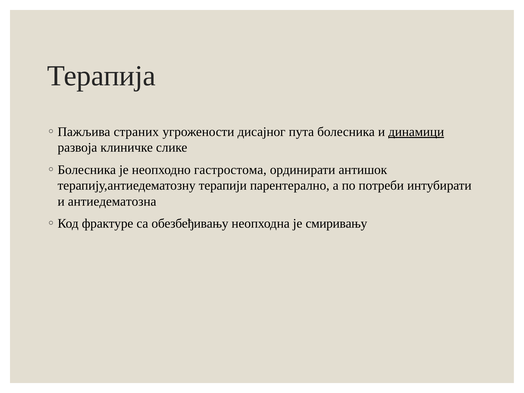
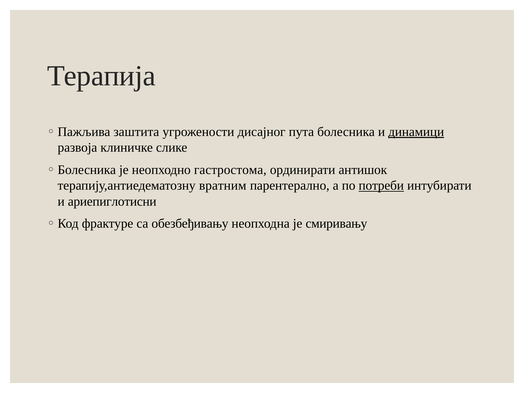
страних: страних -> заштита (136, 132)
терапији: терапији -> вратним (223, 186)
потреби underline: none -> present (381, 186)
антиедематозна: антиедематозна -> ариепиглотисни (112, 201)
